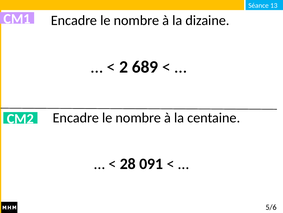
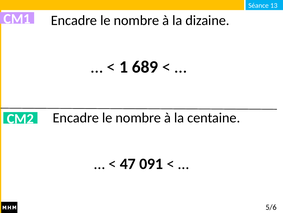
2: 2 -> 1 (124, 67)
28: 28 -> 47 (128, 163)
